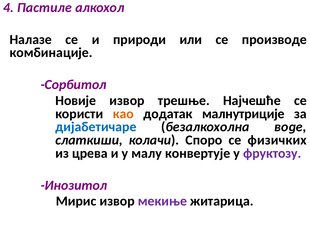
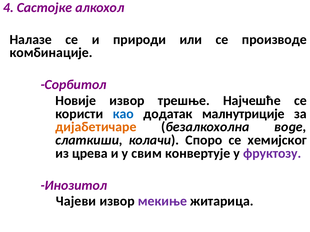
Пастиле: Пастиле -> Састојке (45, 8)
као colour: orange -> blue (123, 114)
дијабетичаре colour: blue -> orange (96, 127)
физичких: физичких -> хемијског (277, 140)
малу: малу -> свим (147, 154)
Мирис: Мирис -> Чајеви (76, 202)
